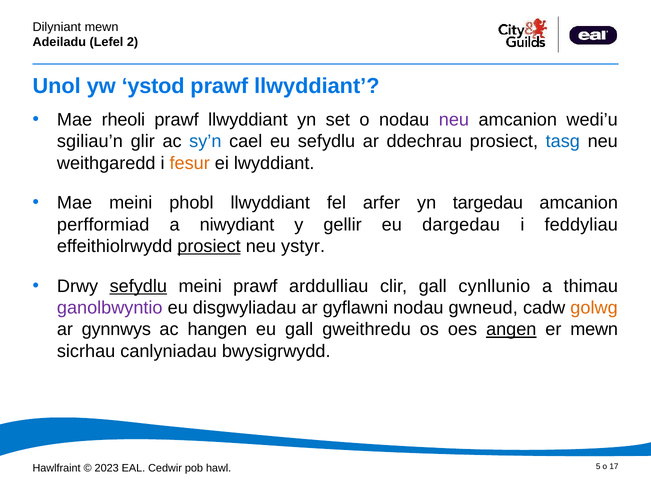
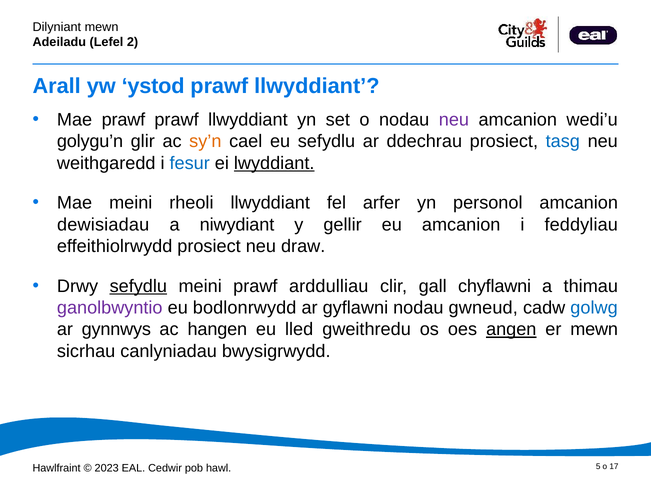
Unol: Unol -> Arall (57, 86)
Mae rheoli: rheoli -> prawf (123, 120)
sgiliau’n: sgiliau’n -> golygu’n (90, 141)
sy’n colour: blue -> orange (205, 141)
fesur colour: orange -> blue (190, 163)
lwyddiant underline: none -> present (274, 163)
phobl: phobl -> rheoli (191, 203)
targedau: targedau -> personol (488, 203)
perfformiad: perfformiad -> dewisiadau (103, 225)
eu dargedau: dargedau -> amcanion (461, 225)
prosiect underline: present -> none (209, 246)
ystyr: ystyr -> draw (303, 246)
cynllunio: cynllunio -> chyflawni (495, 286)
disgwyliadau: disgwyliadau -> bodlonrwydd (245, 308)
golwg colour: orange -> blue (594, 308)
eu gall: gall -> lled (299, 330)
